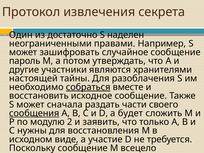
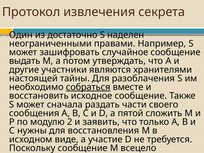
пароль: пароль -> выдать (25, 61)
сообщения underline: present -> none (34, 113)
будет: будет -> пятой (131, 113)
